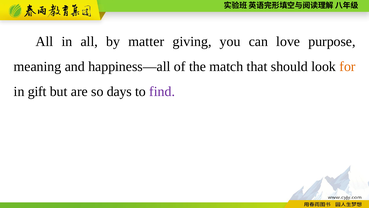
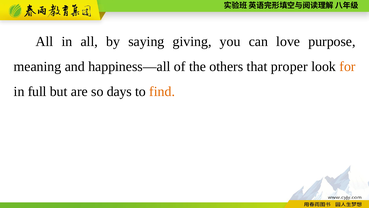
matter: matter -> saying (146, 42)
match: match -> others (226, 66)
should: should -> proper (289, 66)
gift: gift -> full (37, 91)
find colour: purple -> orange (162, 91)
